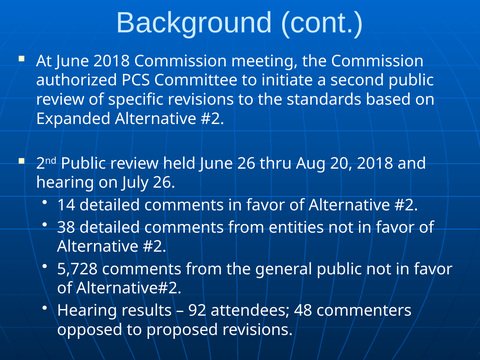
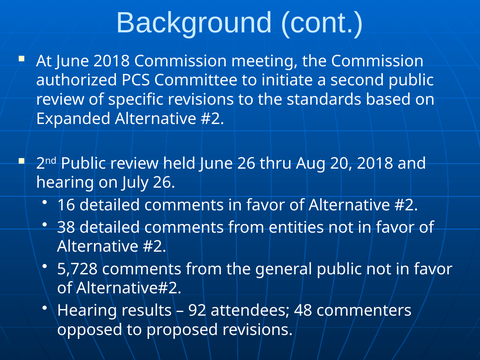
14: 14 -> 16 (66, 205)
